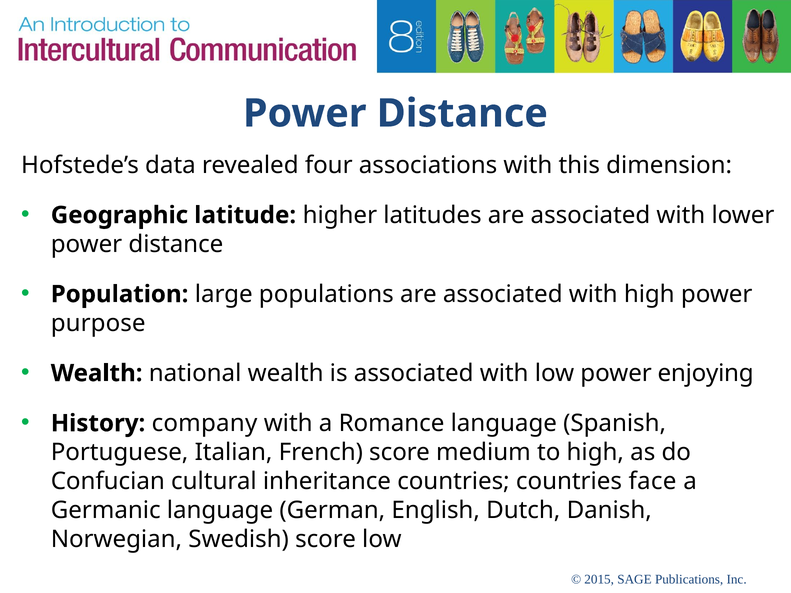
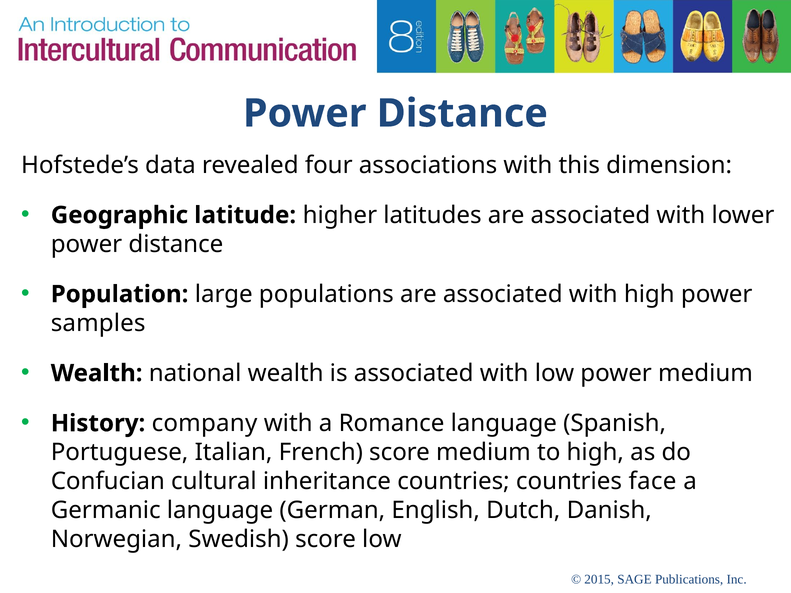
purpose: purpose -> samples (98, 323)
power enjoying: enjoying -> medium (706, 373)
